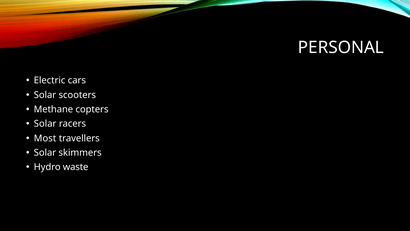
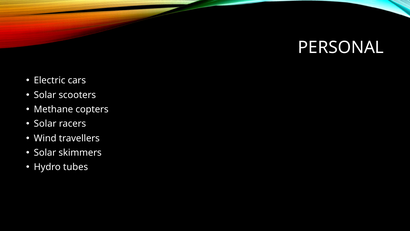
Most: Most -> Wind (45, 138)
waste: waste -> tubes (76, 167)
